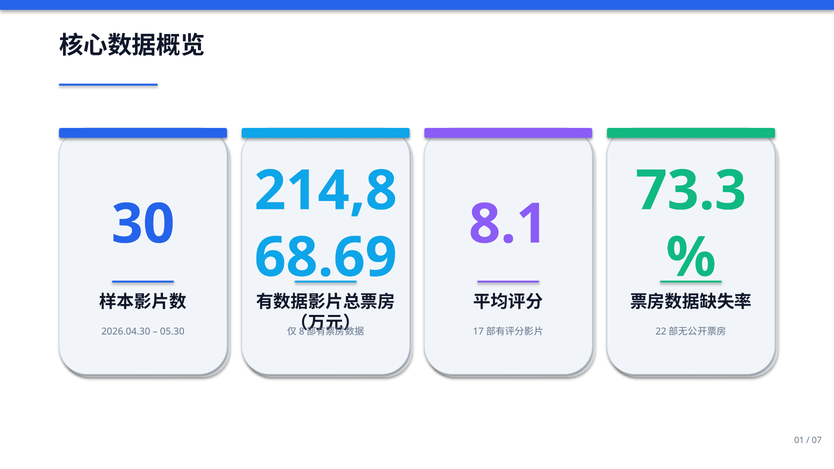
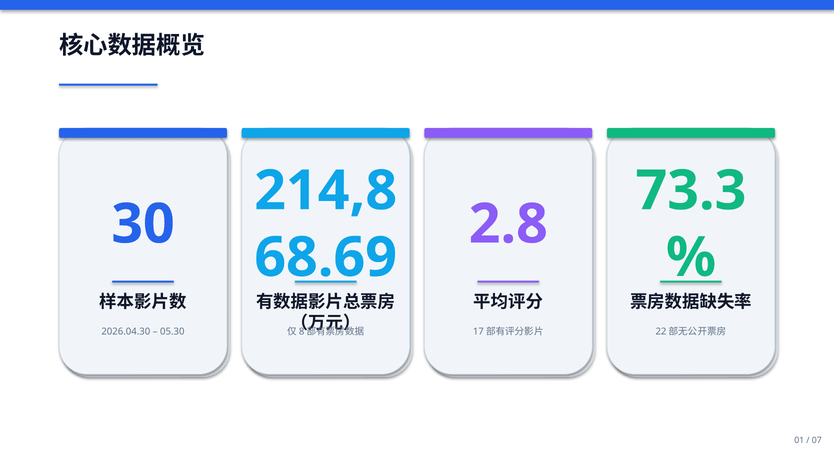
8.1: 8.1 -> 2.8 (508, 224)
